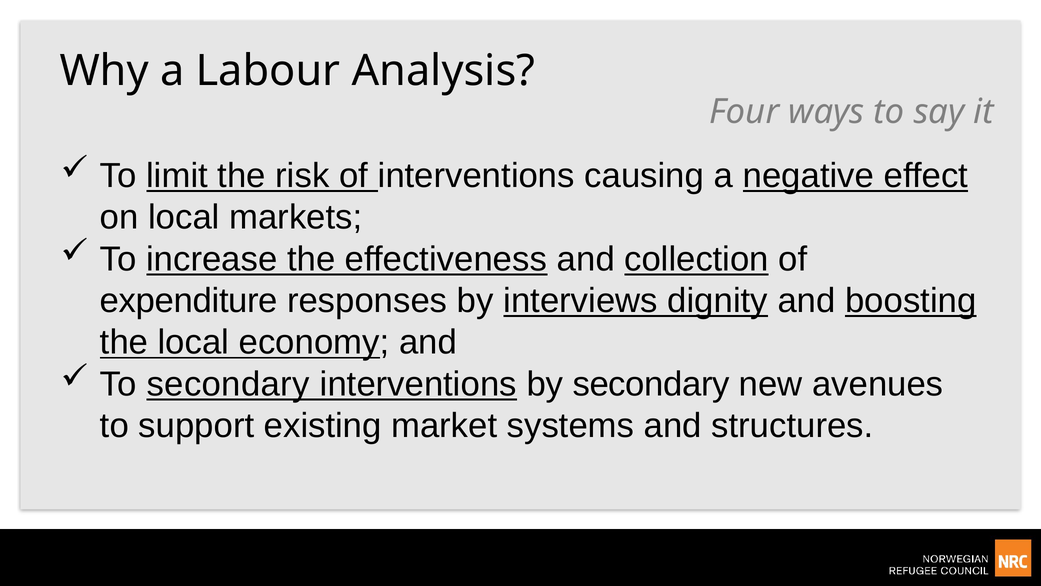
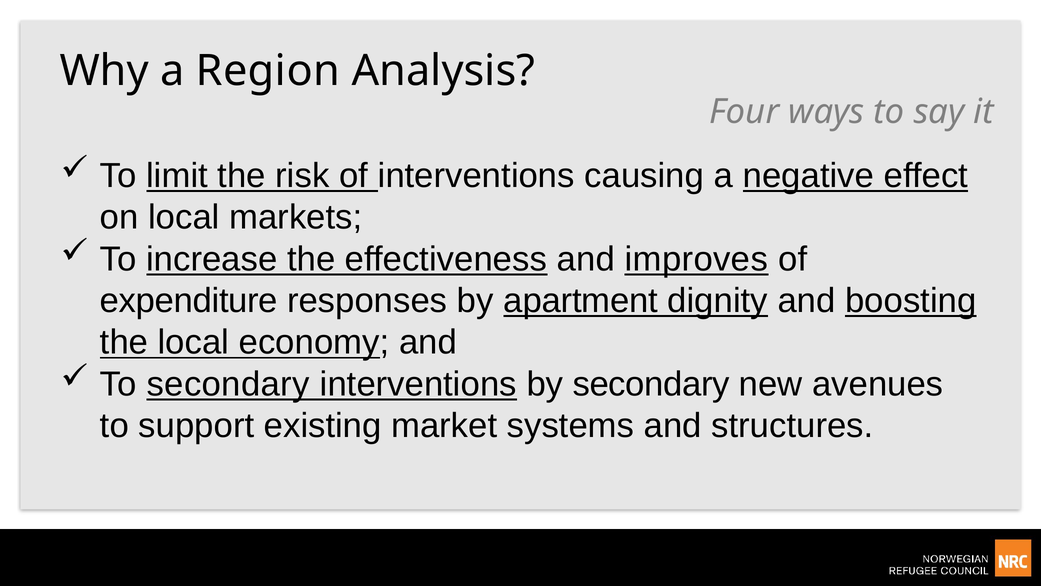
Labour: Labour -> Region (268, 71)
collection: collection -> improves (696, 259)
interviews: interviews -> apartment (581, 301)
